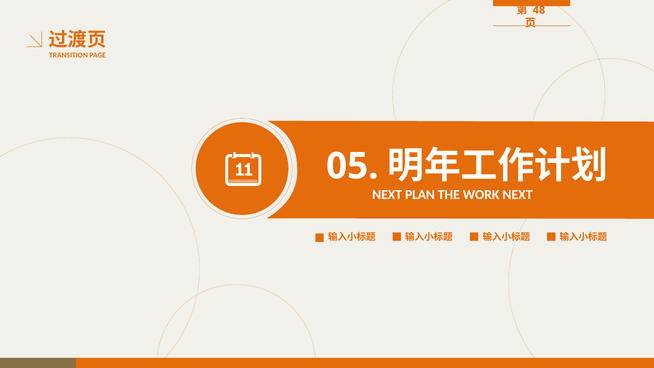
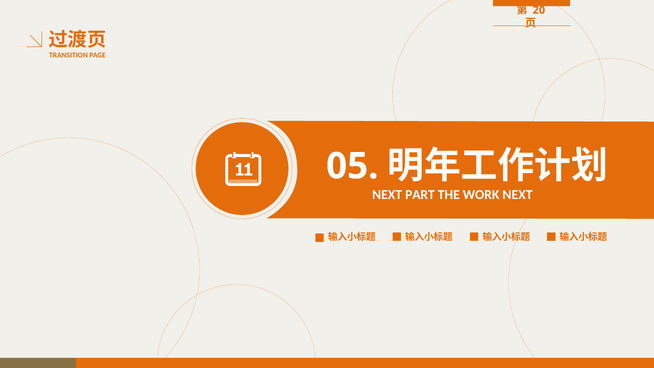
48: 48 -> 20 (539, 10)
PLAN: PLAN -> PART (420, 195)
